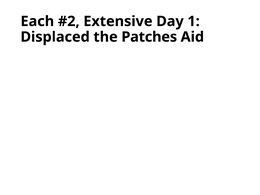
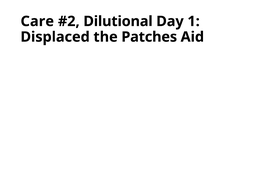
Each: Each -> Care (37, 21)
Extensive: Extensive -> Dilutional (118, 21)
